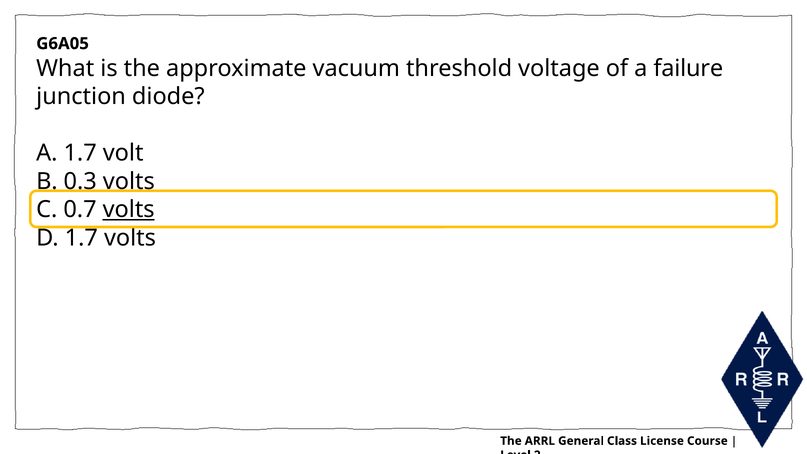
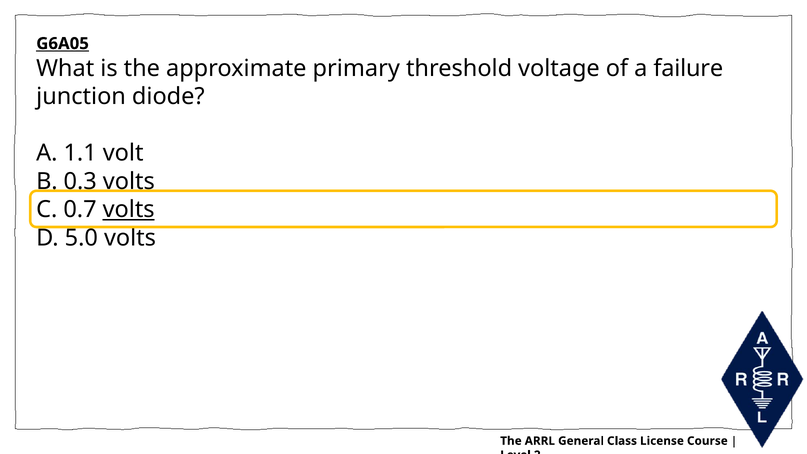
G6A05 underline: none -> present (63, 44)
vacuum: vacuum -> primary (356, 68)
A 1.7: 1.7 -> 1.1 (80, 153)
D 1.7: 1.7 -> 5.0 (81, 238)
